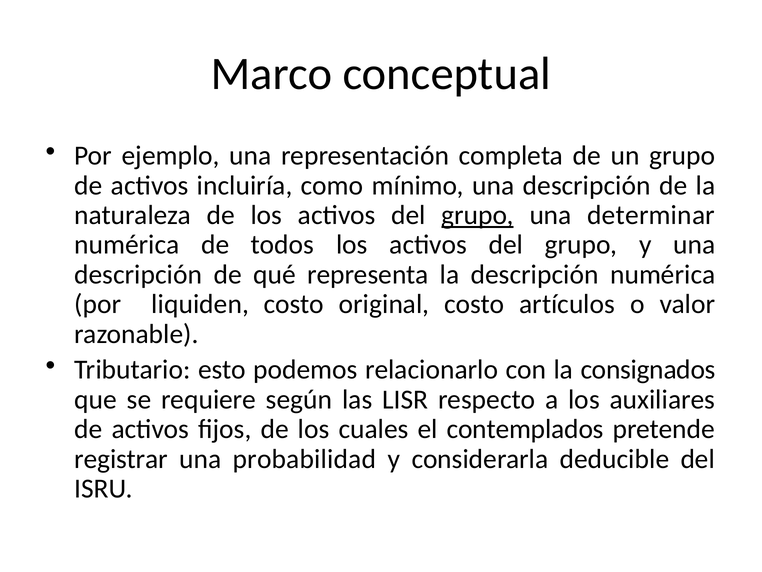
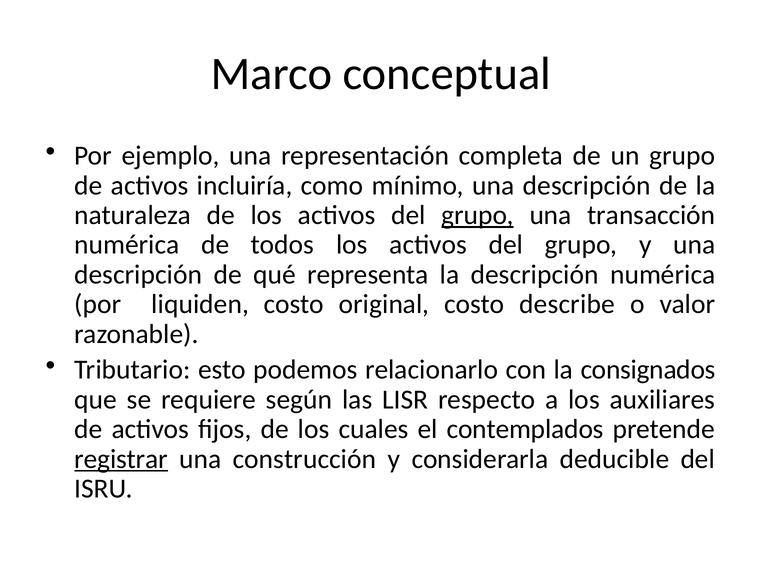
determinar: determinar -> transacción (651, 215)
artículos: artículos -> describe (567, 304)
registrar underline: none -> present (121, 459)
probabilidad: probabilidad -> construcción (304, 459)
